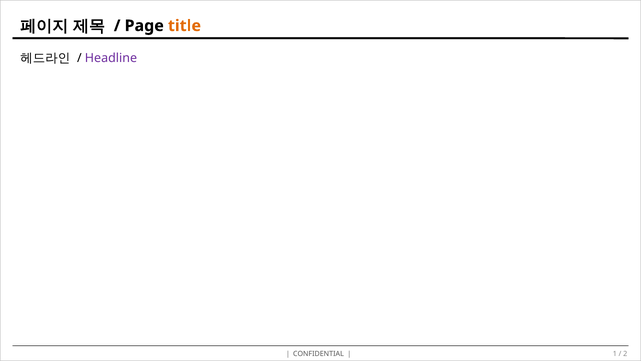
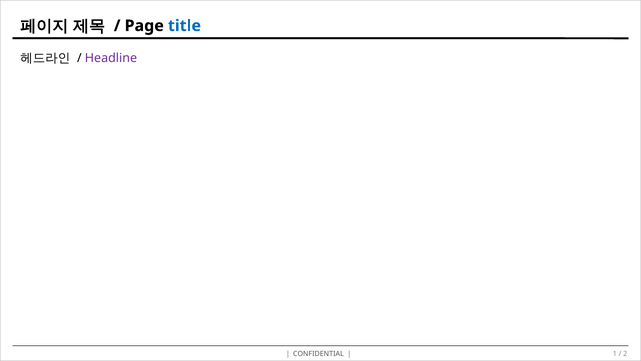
title colour: orange -> blue (184, 26)
